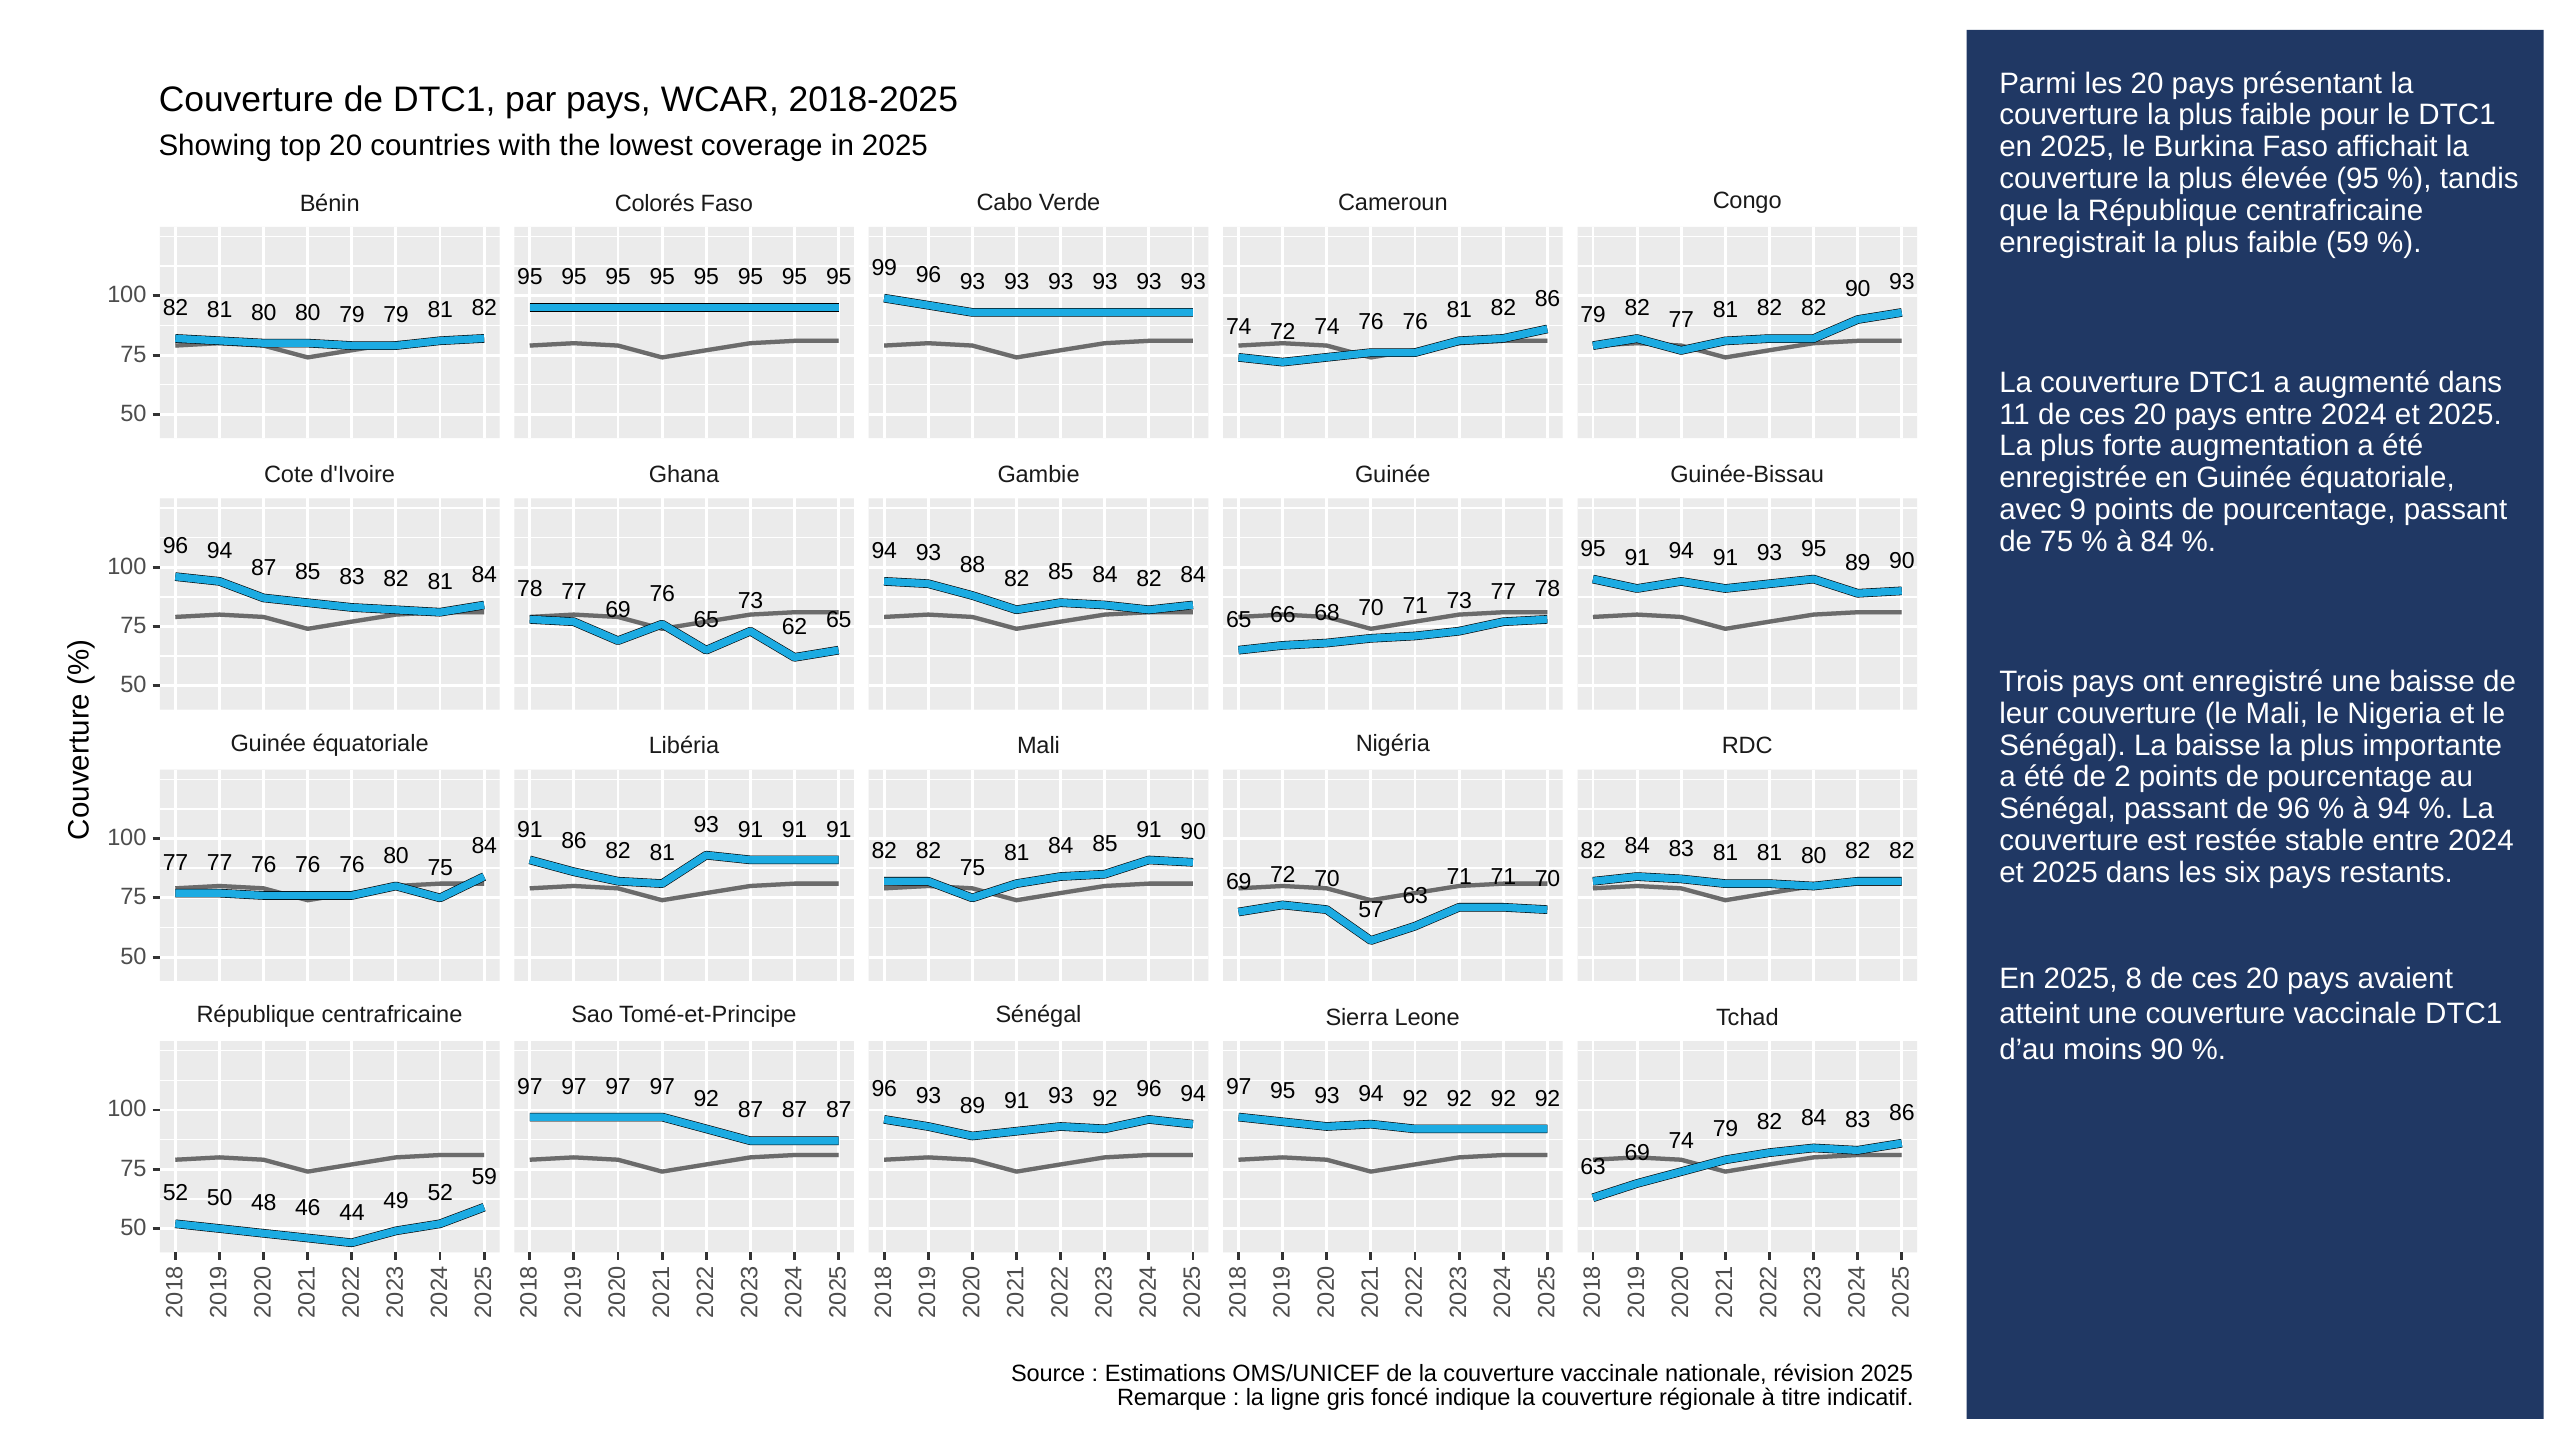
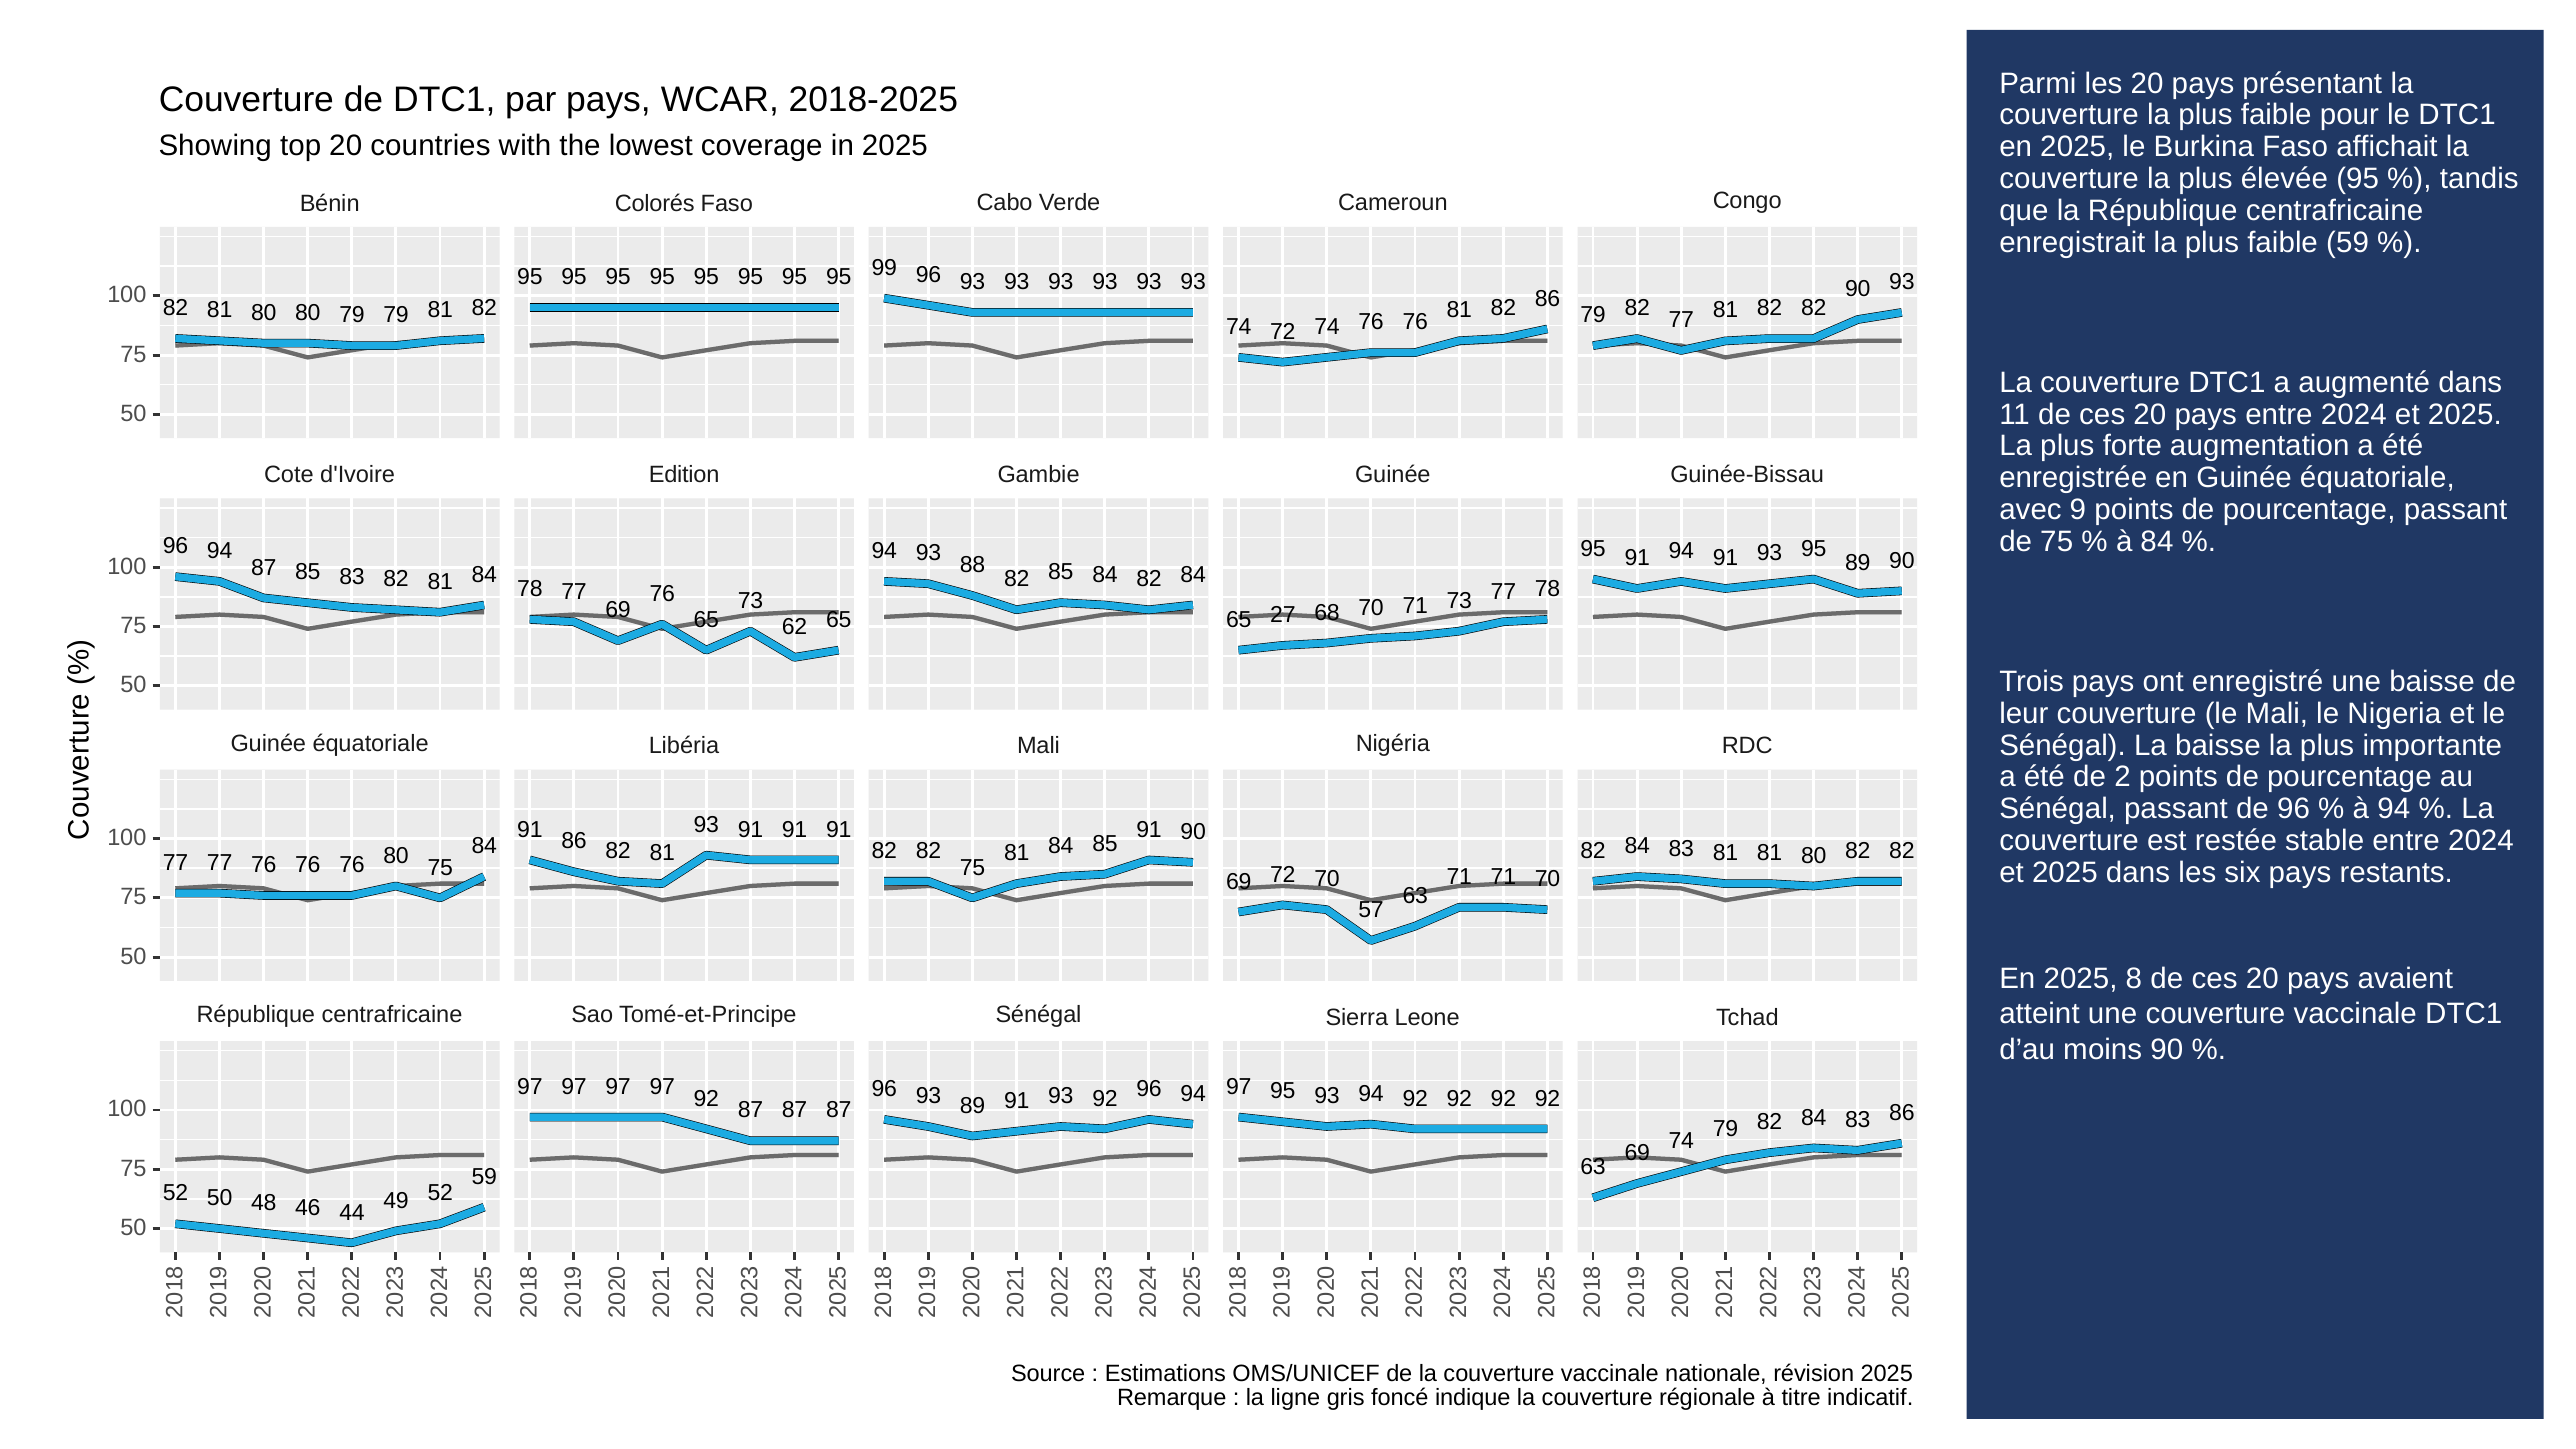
Ghana: Ghana -> Edition (684, 475)
66: 66 -> 27 (1283, 615)
